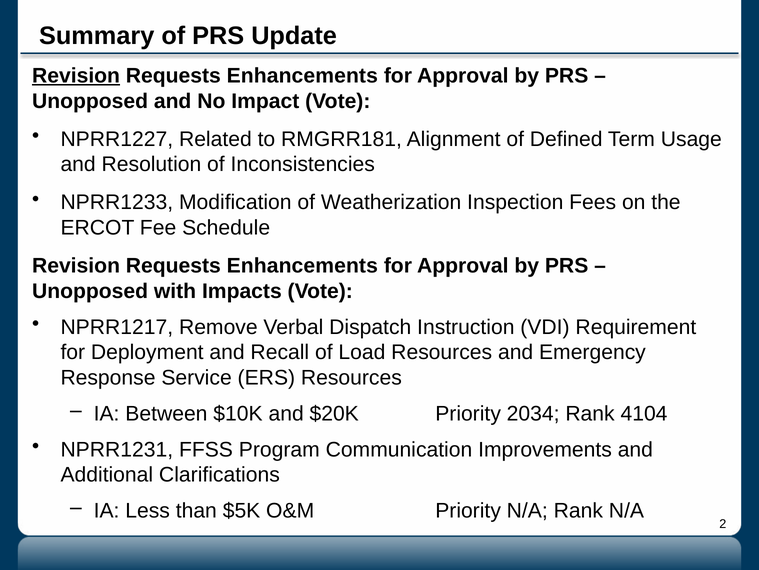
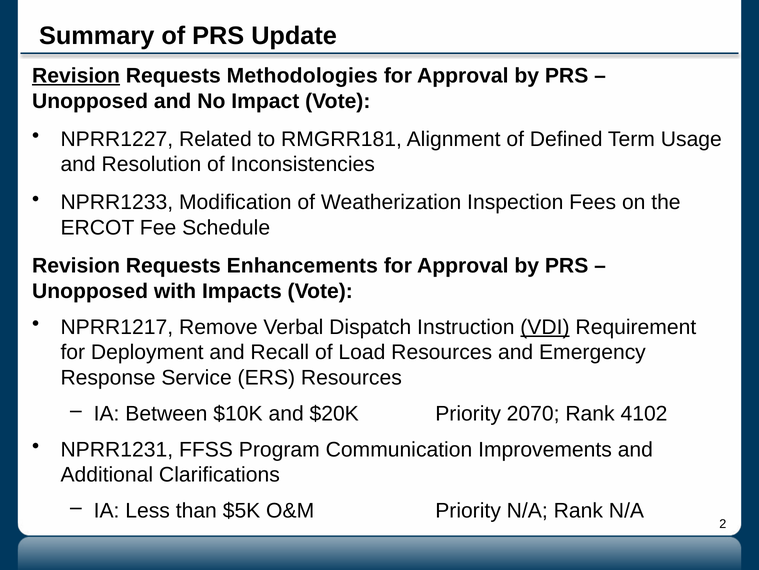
Enhancements: Enhancements -> Methodologies (302, 76)
VDI underline: none -> present (545, 327)
2034: 2034 -> 2070 (533, 413)
4104: 4104 -> 4102 (644, 413)
